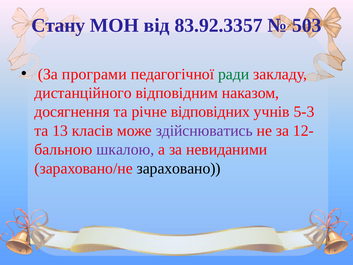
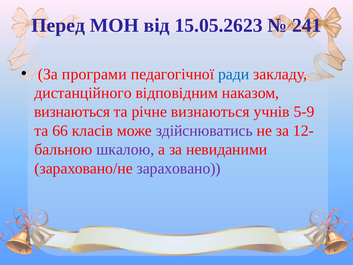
Стану: Стану -> Перед (58, 25)
83.92.3357: 83.92.3357 -> 15.05.2623 (219, 25)
503: 503 -> 241 (307, 25)
ради colour: green -> blue (234, 74)
досягнення: досягнення -> визнаються (72, 112)
річне відповідних: відповідних -> визнаються (210, 112)
5-3: 5-3 -> 5-9 (304, 112)
13: 13 -> 66 (60, 131)
зараховано colour: black -> purple (179, 168)
